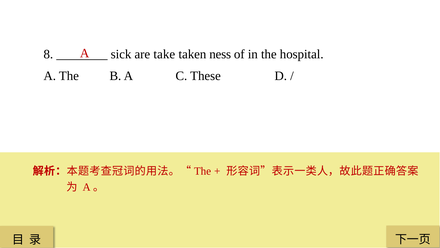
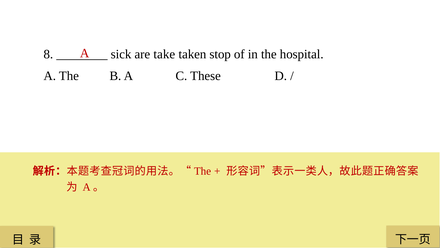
ness: ness -> stop (220, 54)
